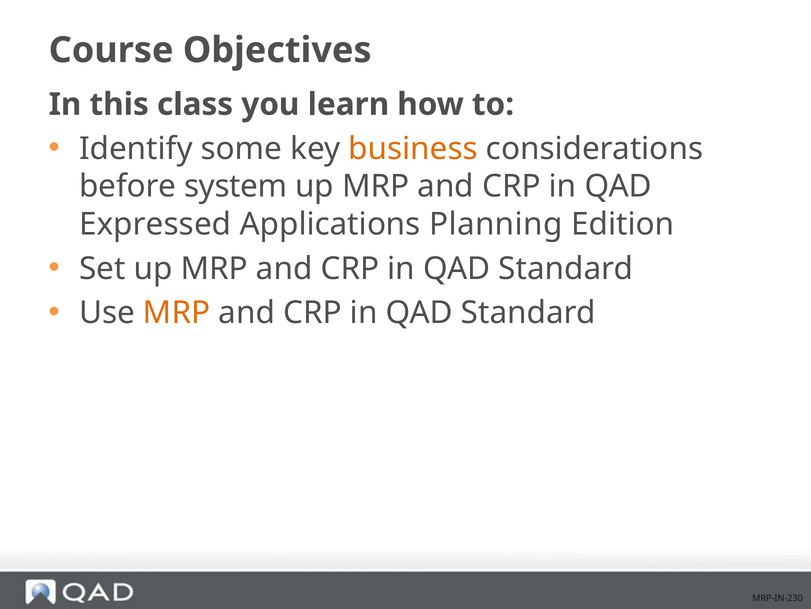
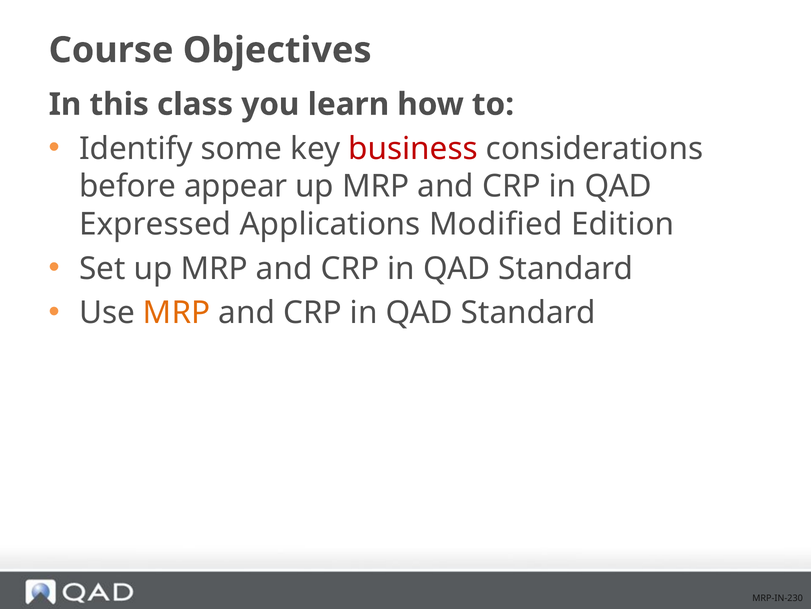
business colour: orange -> red (413, 148)
system: system -> appear (236, 186)
Planning: Planning -> Modified (496, 224)
